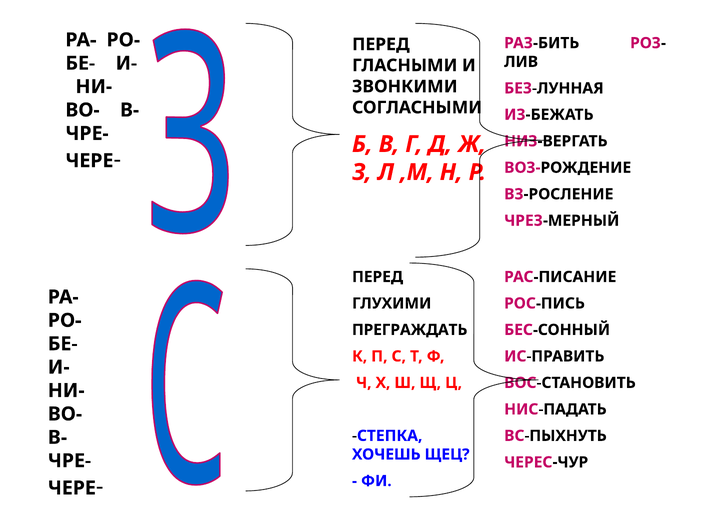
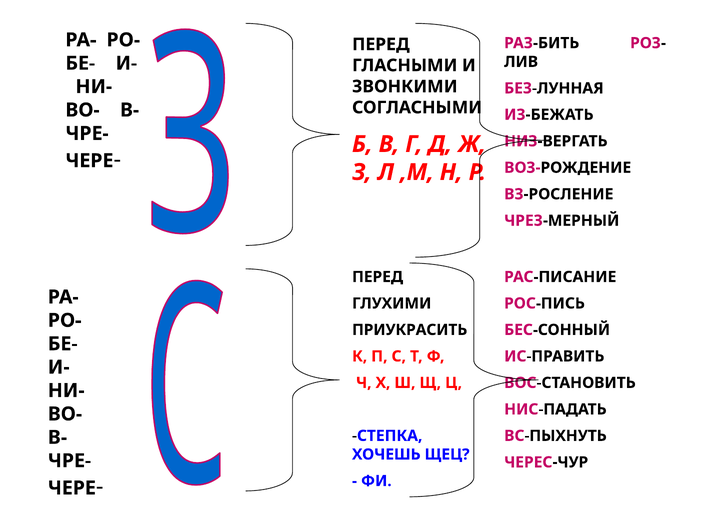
ПРЕГРАЖДАТЬ: ПРЕГРАЖДАТЬ -> ПРИУКРАСИТЬ (410, 330)
